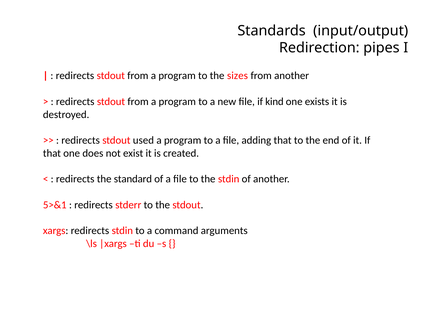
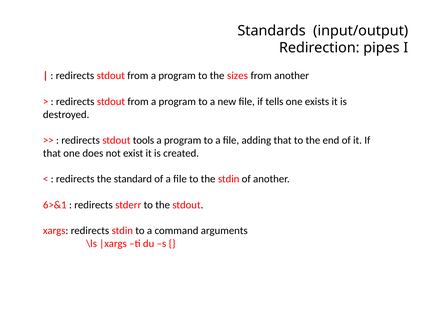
kind: kind -> tells (274, 102)
used: used -> tools (143, 140)
5>&1: 5>&1 -> 6>&1 (55, 205)
